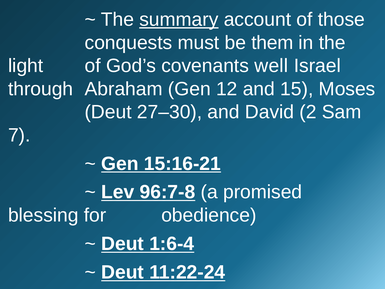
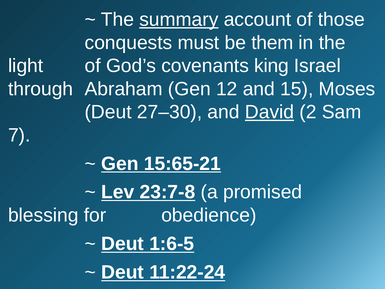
well: well -> king (271, 66)
David underline: none -> present (270, 112)
15:16-21: 15:16-21 -> 15:65-21 (182, 164)
96:7-8: 96:7-8 -> 23:7-8 (167, 192)
1:6-4: 1:6-4 -> 1:6-5 (172, 244)
